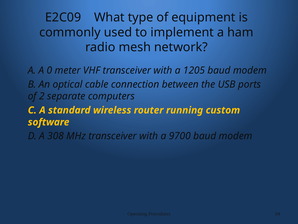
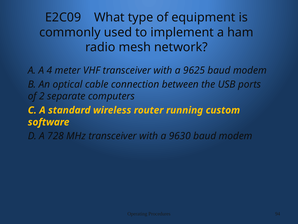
0: 0 -> 4 (49, 70)
1205: 1205 -> 9625 (194, 70)
308: 308 -> 728 (56, 136)
9700: 9700 -> 9630 (180, 136)
